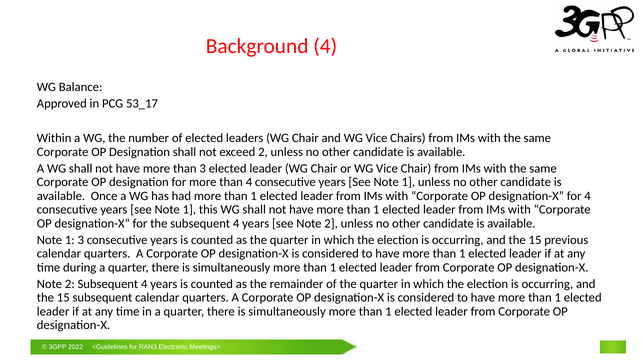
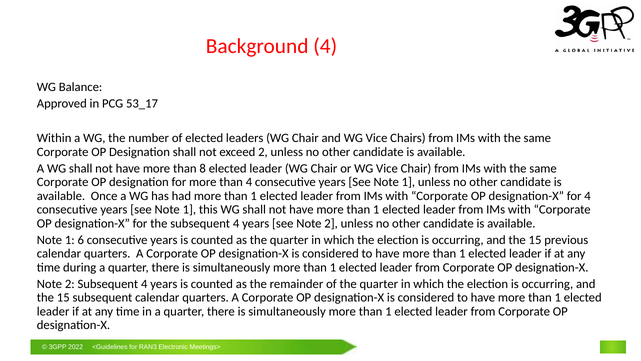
than 3: 3 -> 8 (203, 168)
1 3: 3 -> 6 (81, 240)
